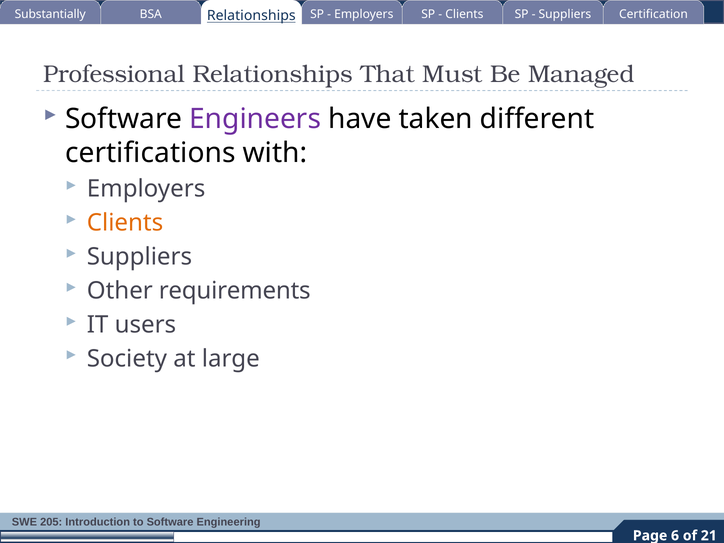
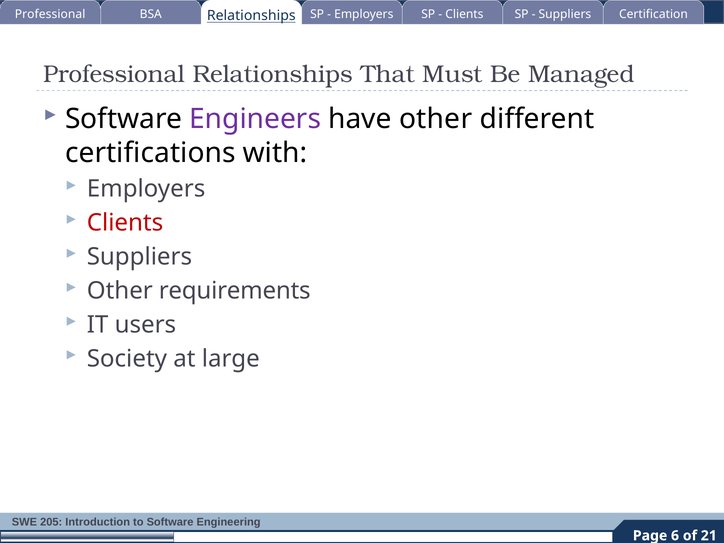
Substantially: Substantially -> Professional (50, 14)
have taken: taken -> other (436, 119)
Clients colour: orange -> red (125, 223)
